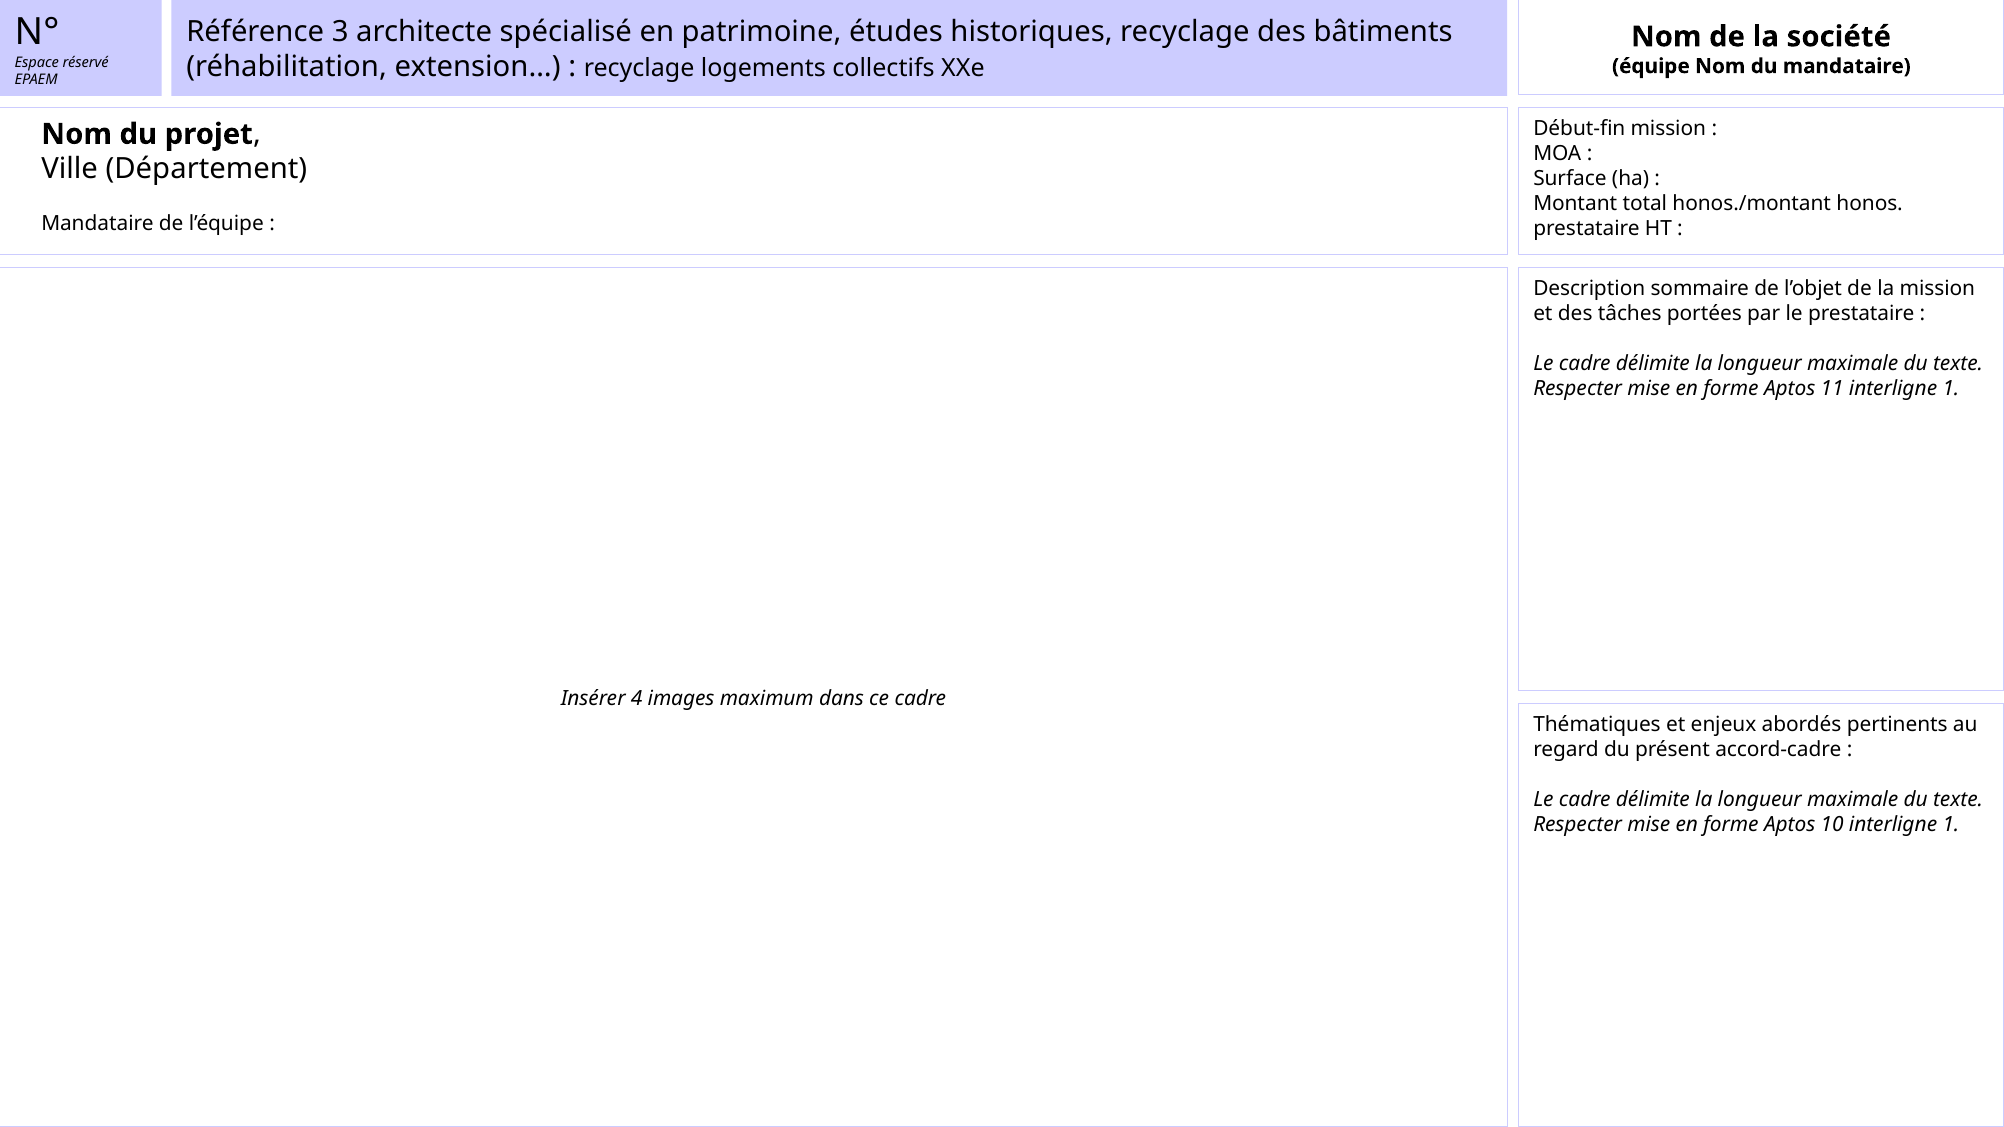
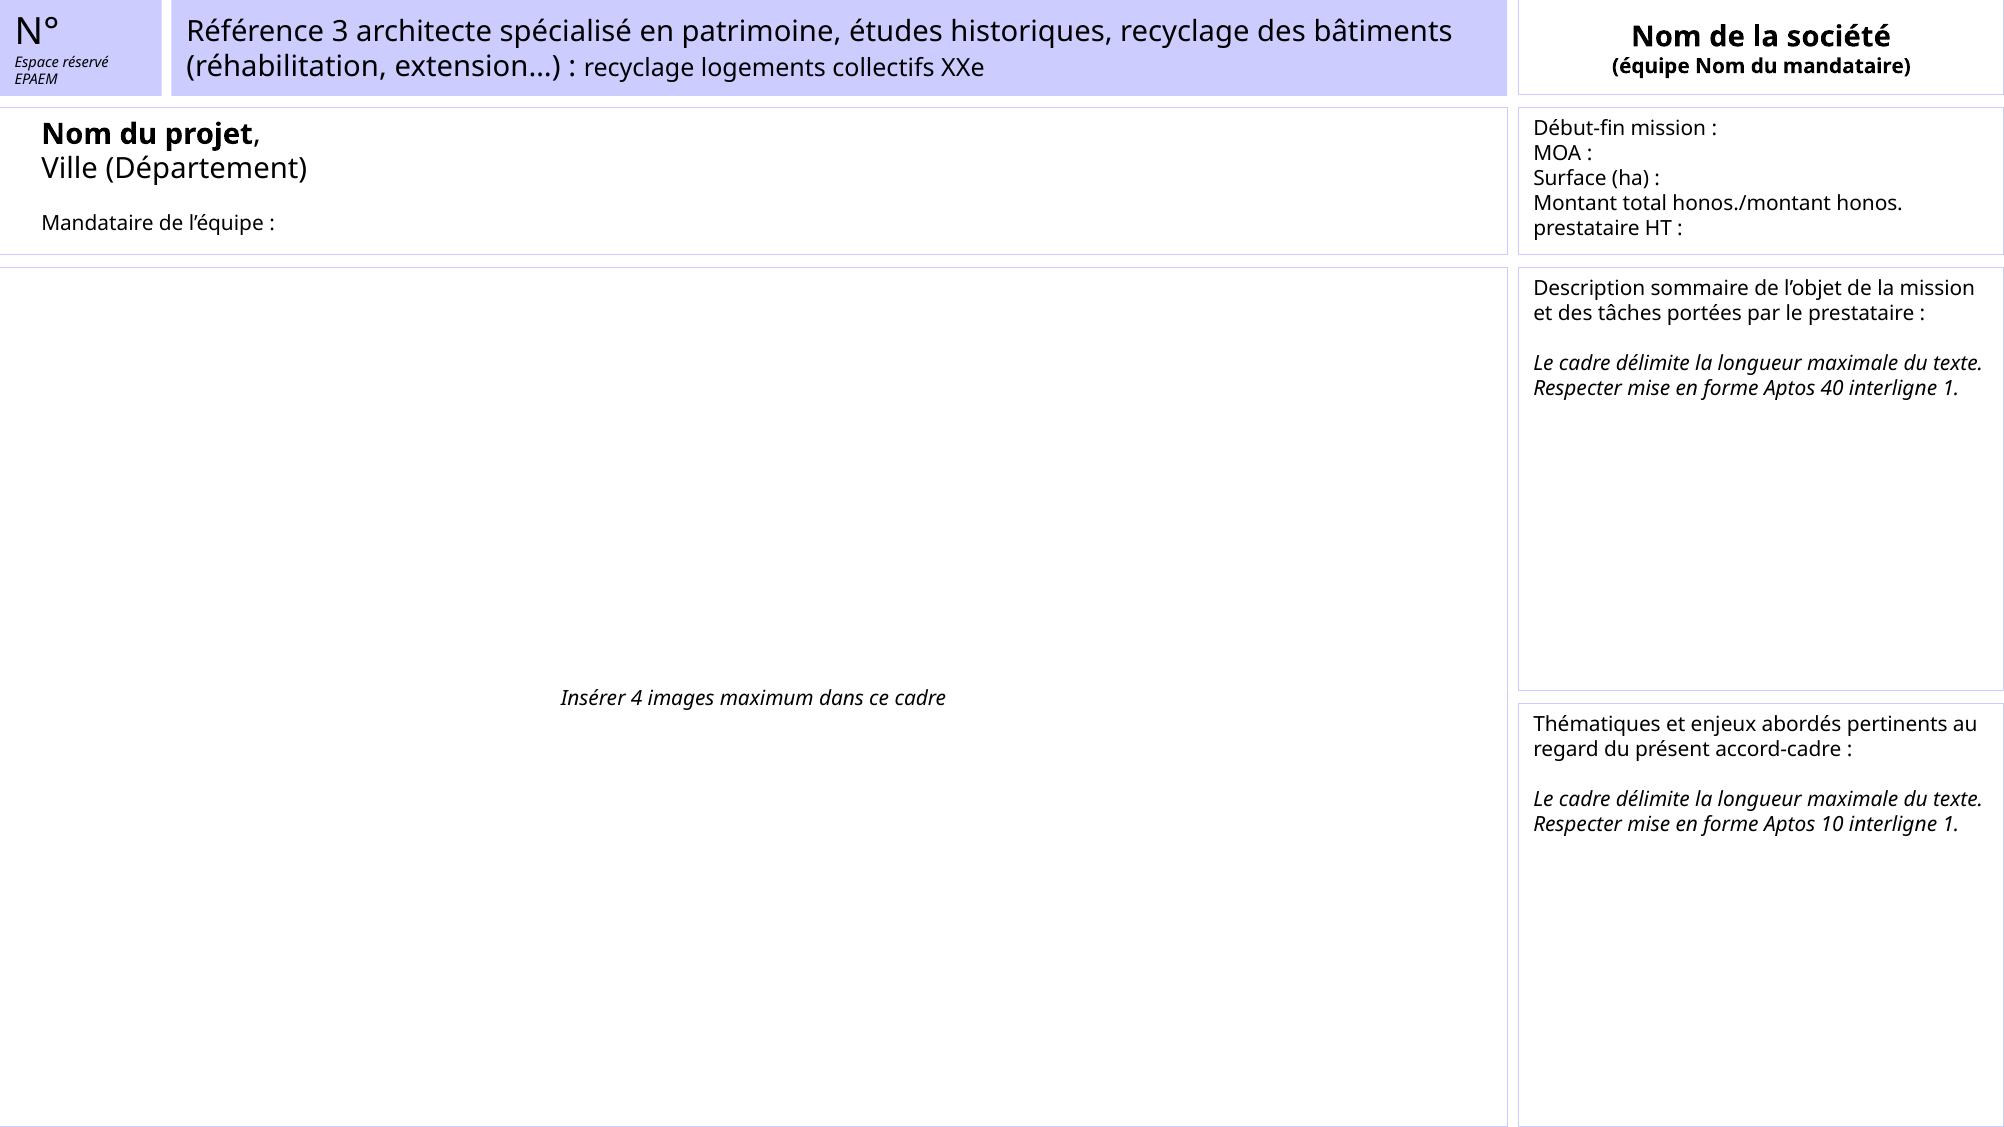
11: 11 -> 40 (1832, 389)
